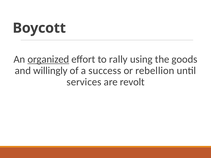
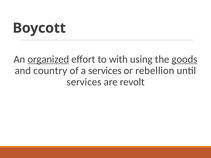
rally: rally -> with (118, 59)
goods underline: none -> present (185, 59)
willingly: willingly -> country (50, 71)
a success: success -> services (105, 71)
